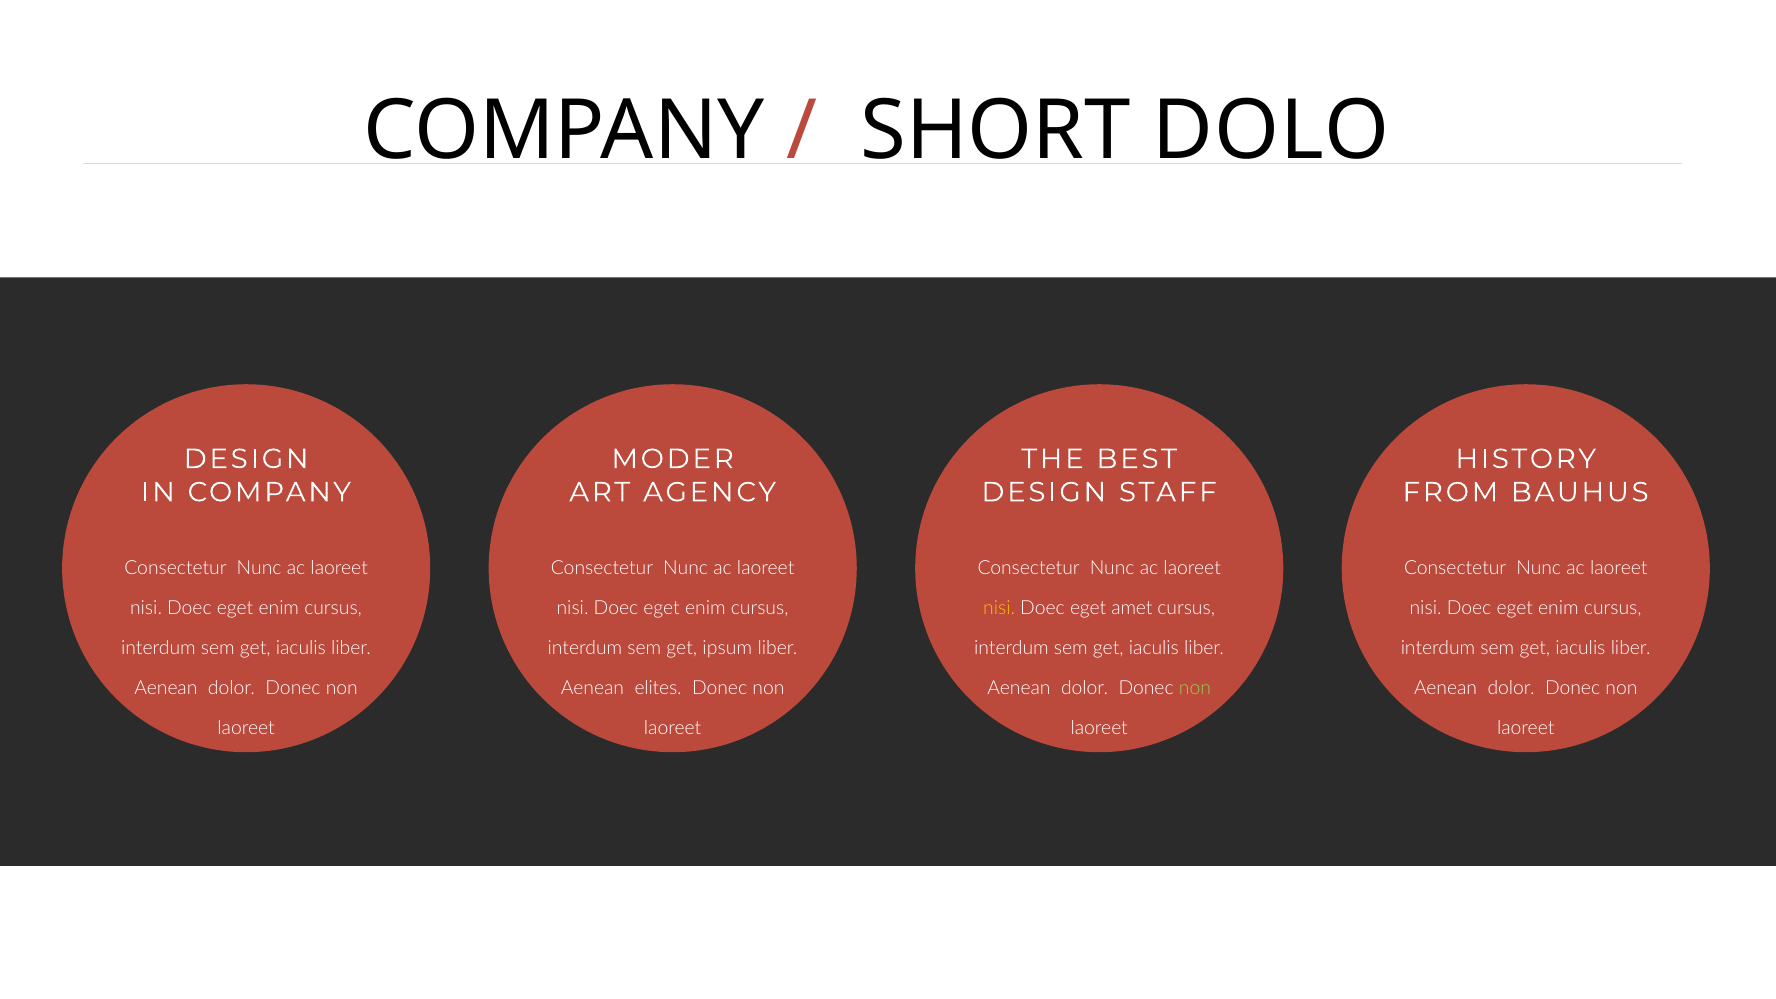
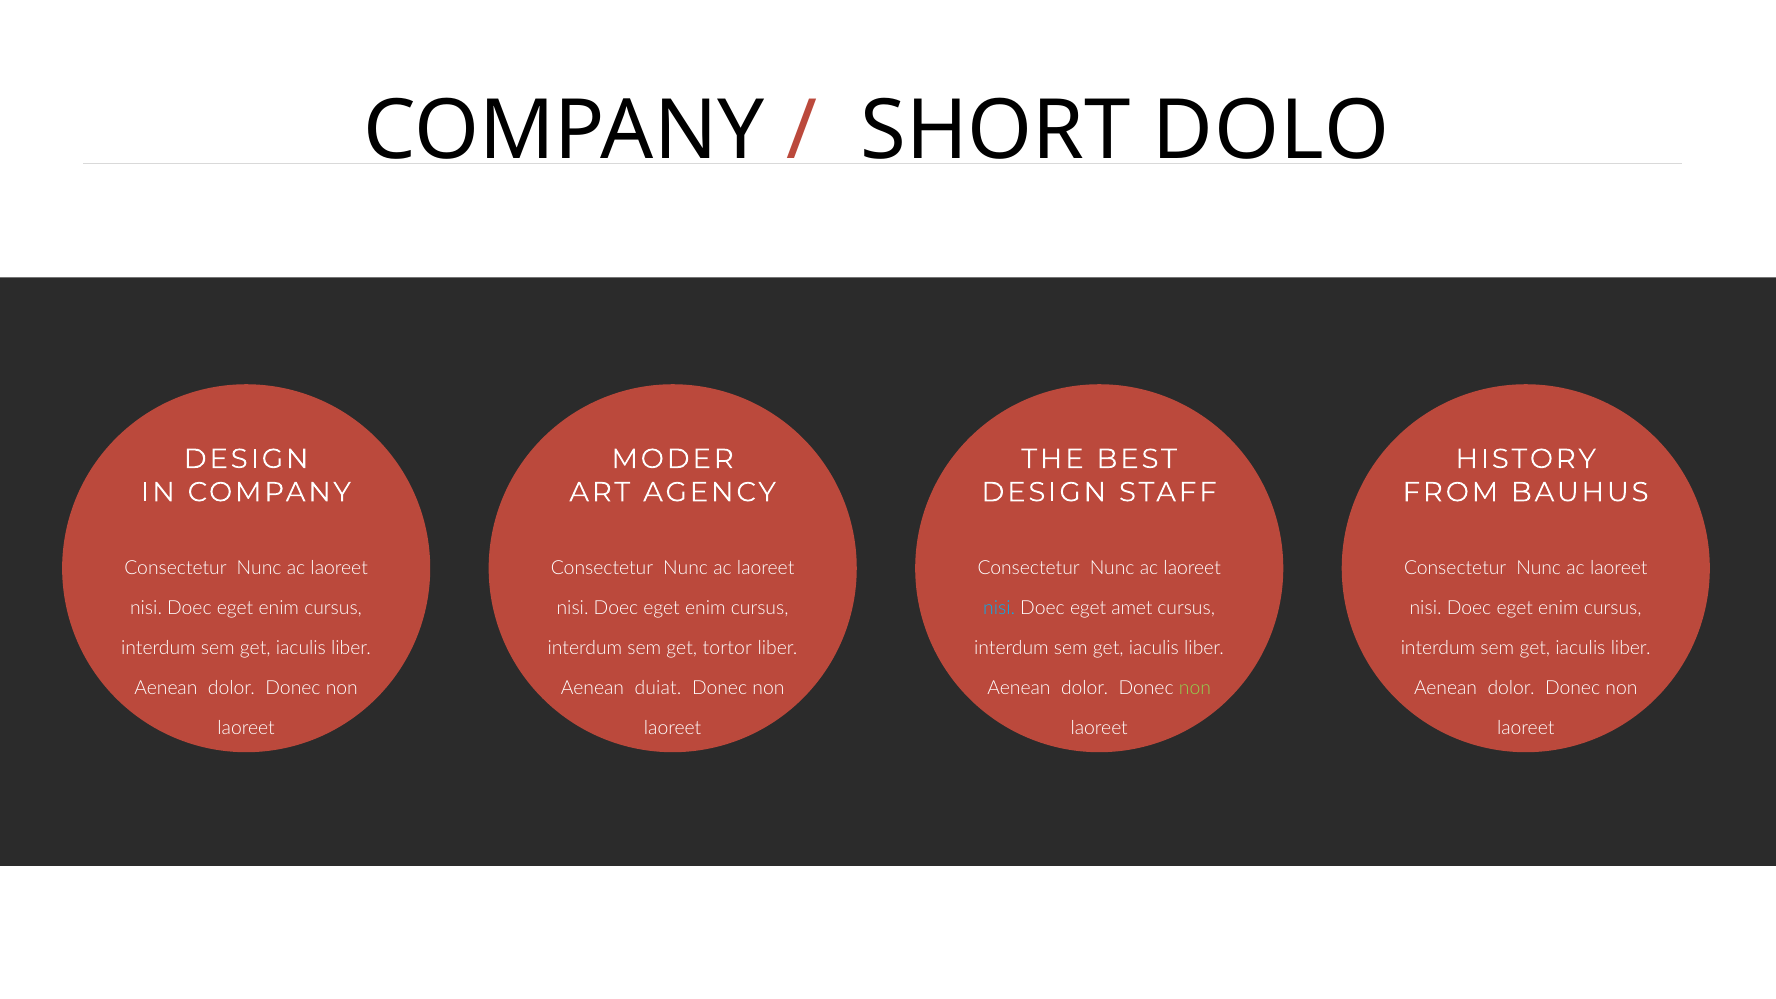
nisi colour: yellow -> light blue (999, 608)
ipsum: ipsum -> tortor (727, 648)
elites: elites -> duiat (658, 688)
